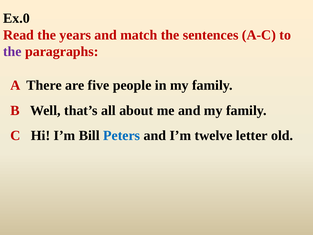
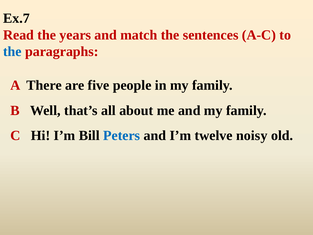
Ex.0: Ex.0 -> Ex.7 (16, 18)
the colour: purple -> blue (12, 52)
letter: letter -> noisy (252, 135)
